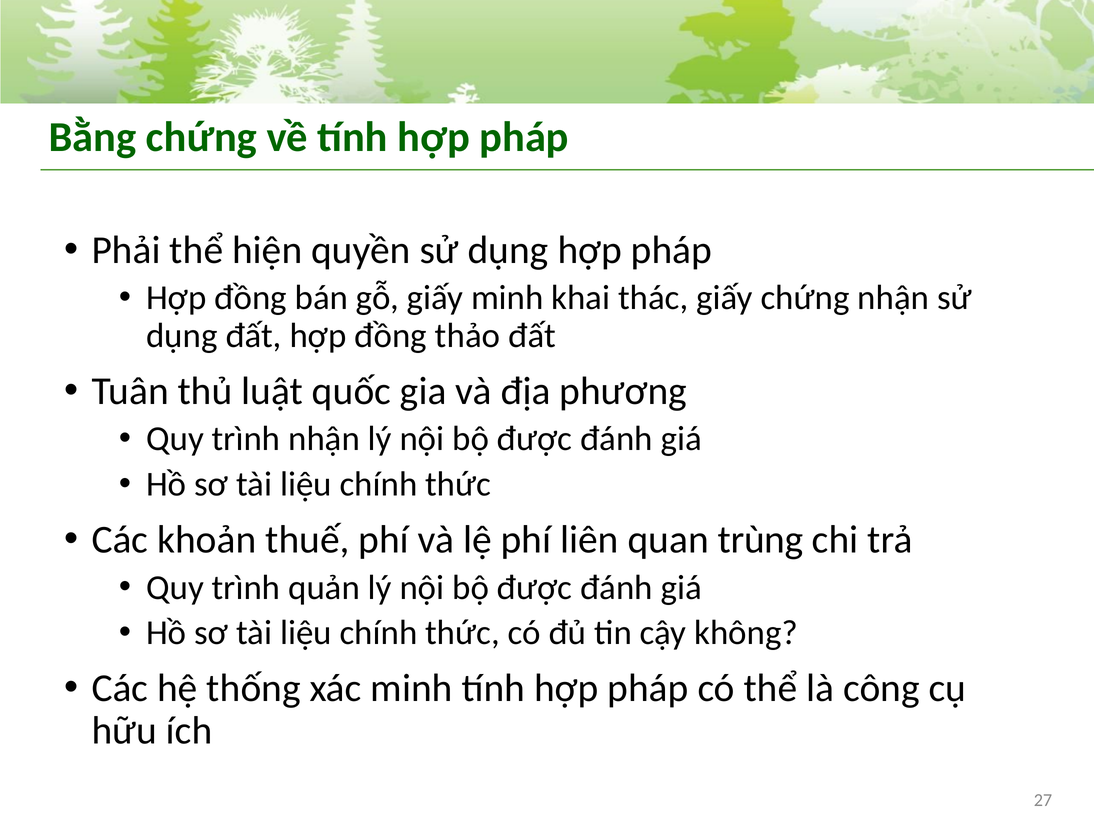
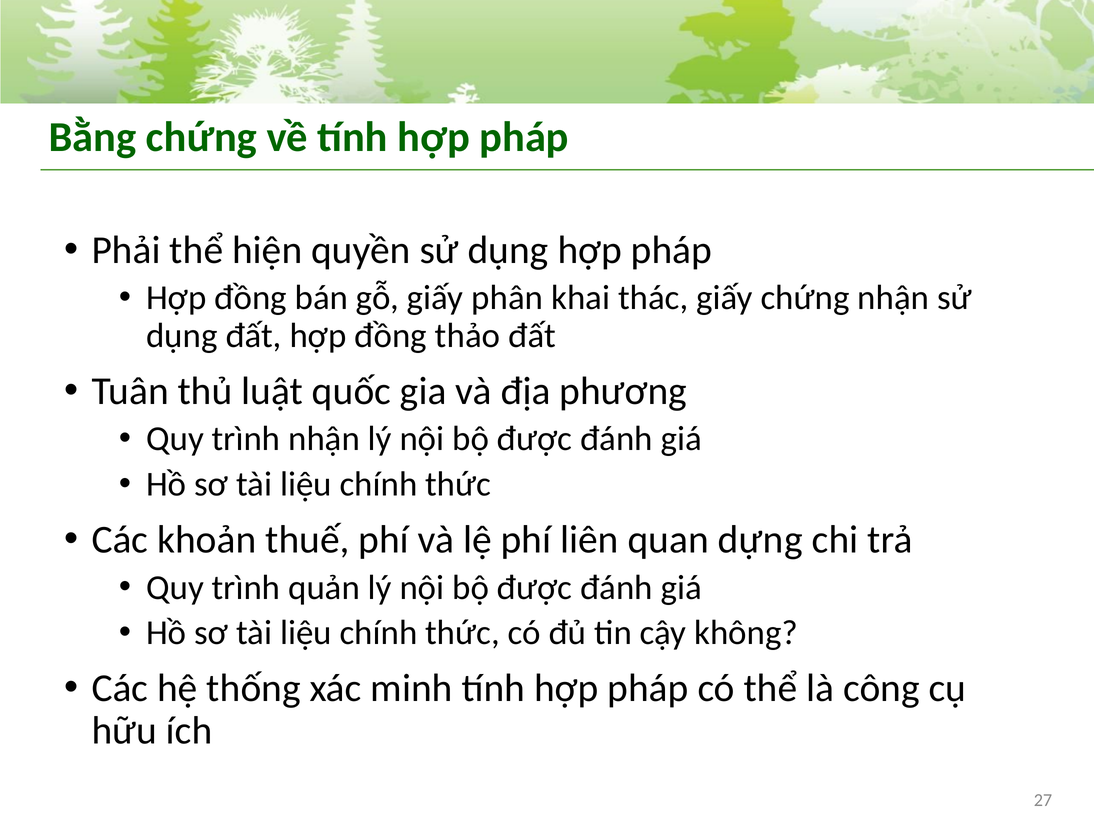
giấy minh: minh -> phân (507, 298)
trùng: trùng -> dựng (760, 539)
